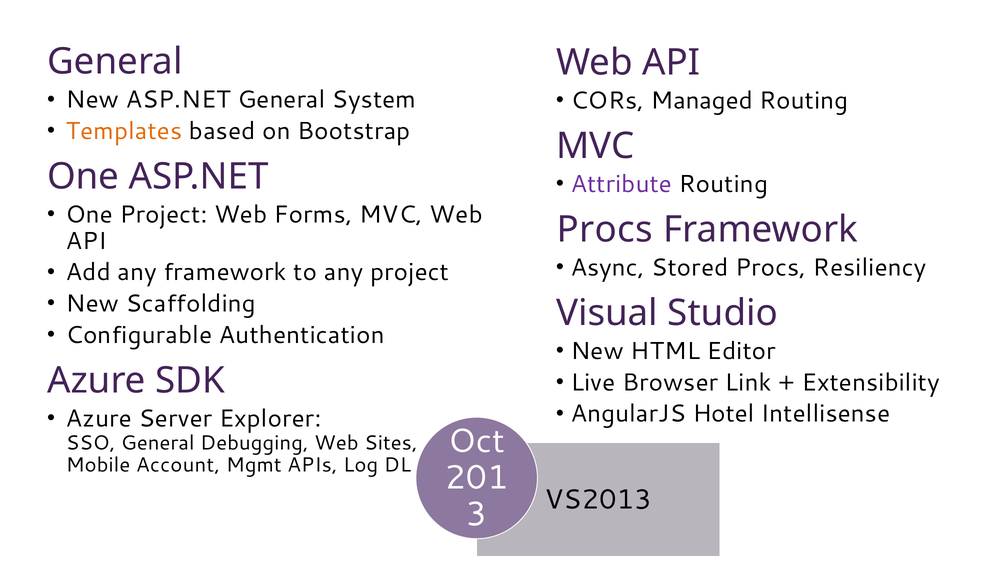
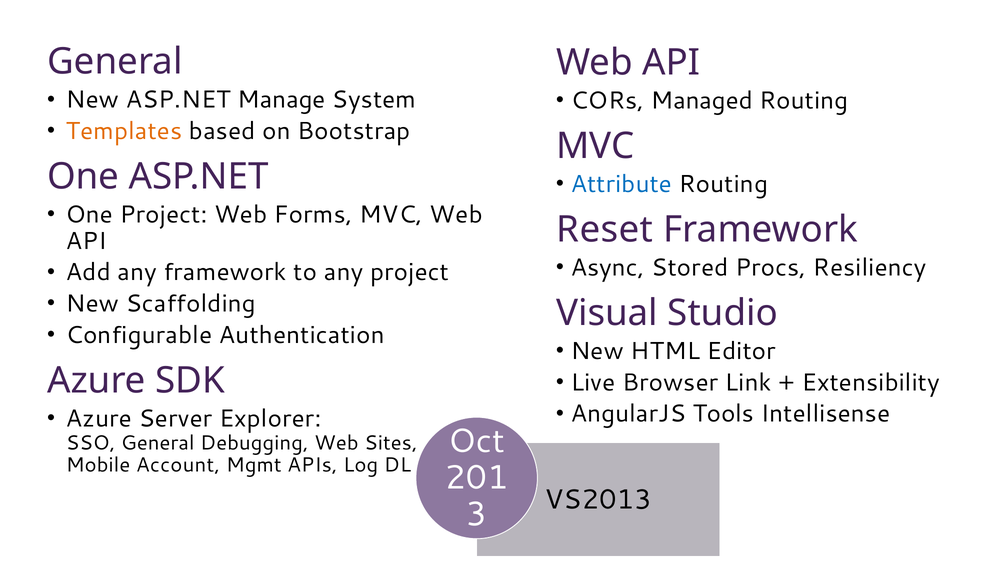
ASP.NET General: General -> Manage (282, 100)
Attribute colour: purple -> blue (621, 184)
Procs: Procs -> Reset (605, 230)
Hotel: Hotel -> Tools (723, 414)
